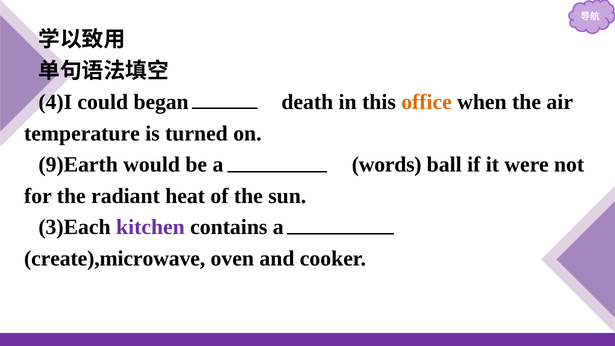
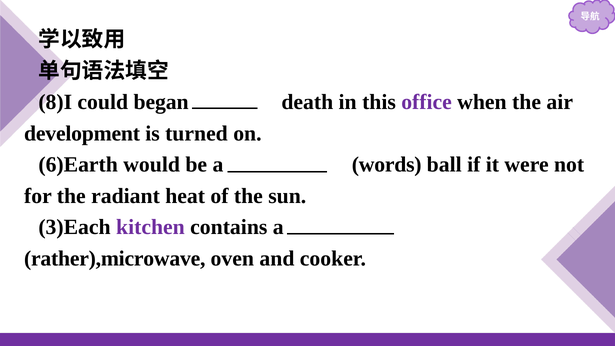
4)I: 4)I -> 8)I (55, 102)
office colour: orange -> purple (427, 102)
temperature: temperature -> development (82, 133)
9)Earth: 9)Earth -> 6)Earth (78, 165)
create),microwave: create),microwave -> rather),microwave (115, 258)
